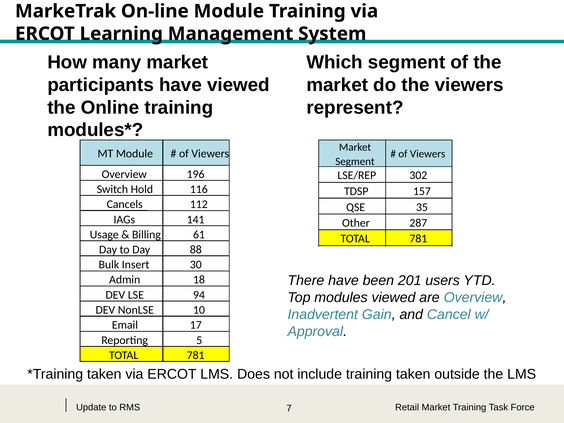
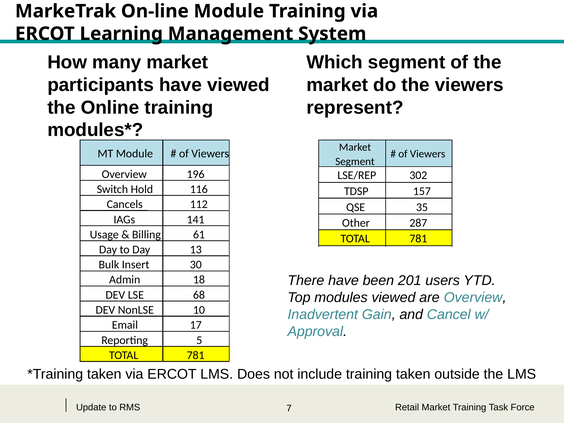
88: 88 -> 13 (196, 250)
94: 94 -> 68 (199, 295)
